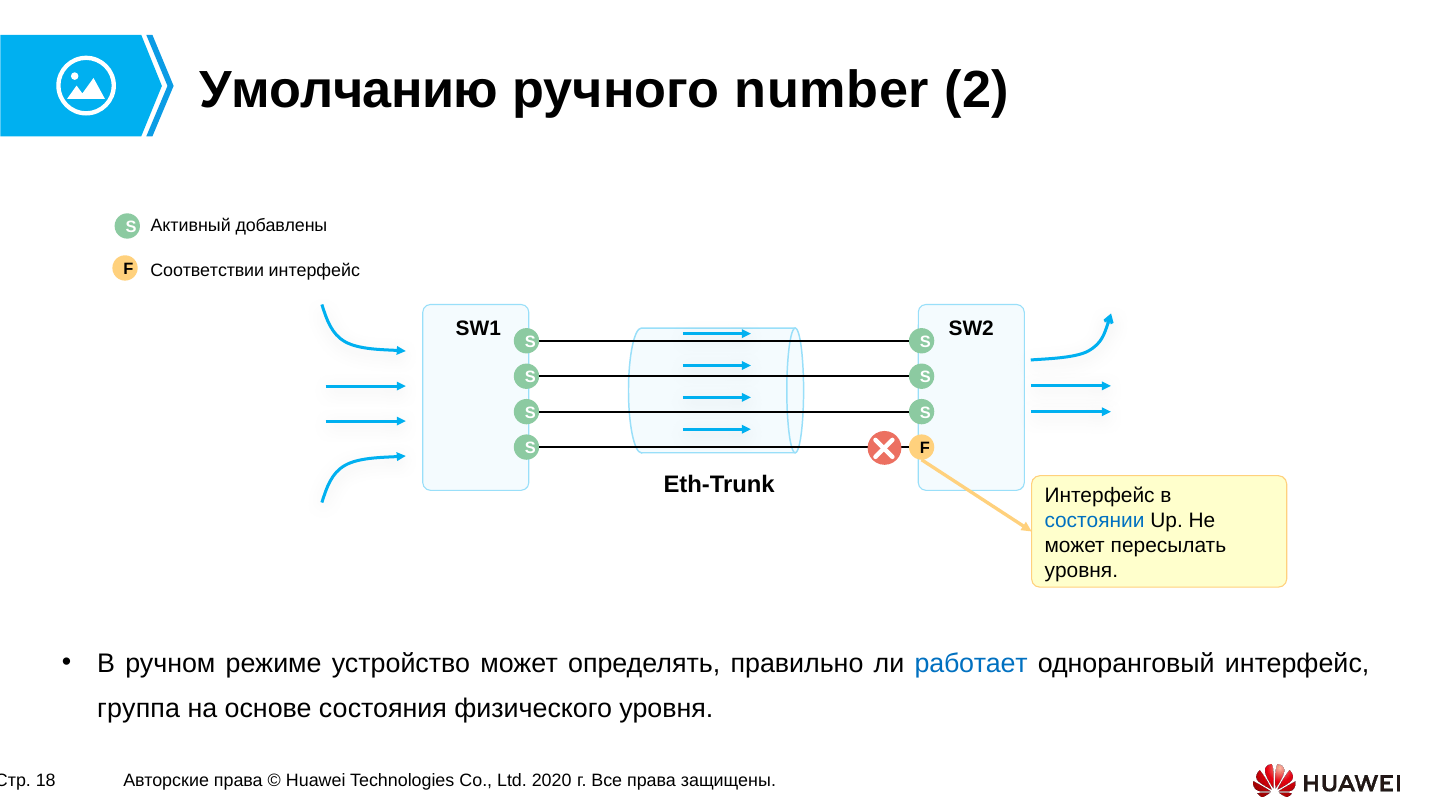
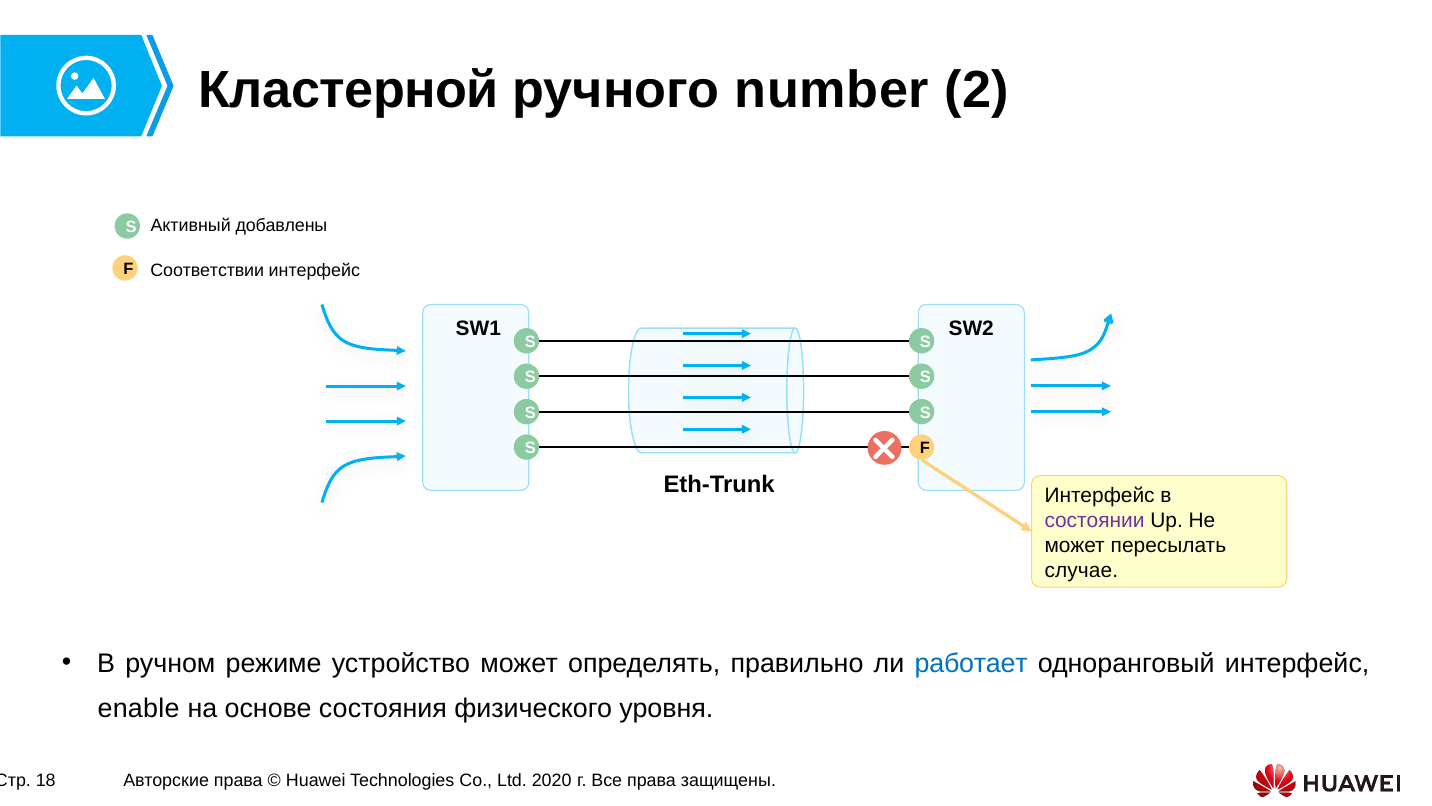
Умолчанию: Умолчанию -> Кластерной (349, 90)
состоянии colour: blue -> purple (1095, 520)
уровня: уровня -> случае (1081, 570)
группа: группа -> enable (139, 708)
